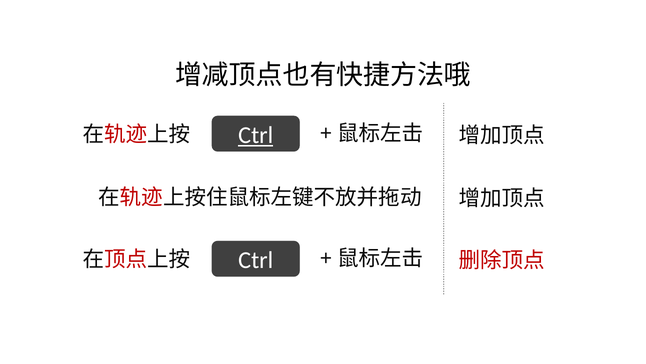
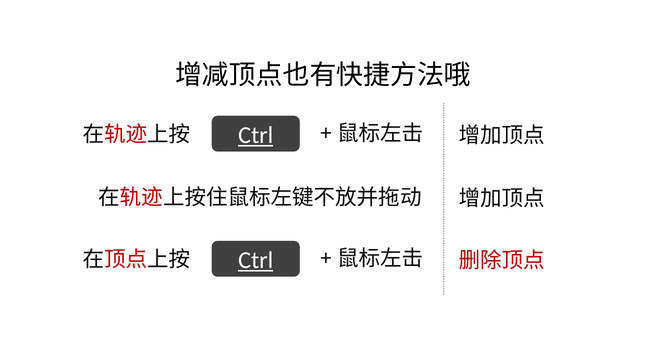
Ctrl underline: none -> present (256, 260)
